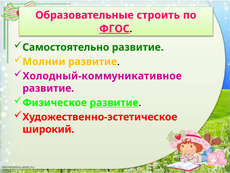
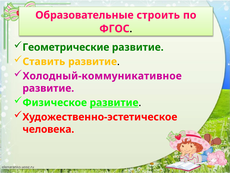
ФГОС underline: present -> none (114, 29)
Самостоятельно: Самостоятельно -> Геометрические (66, 47)
Молнии: Молнии -> Ставить (44, 61)
широкий: широкий -> человека (48, 129)
